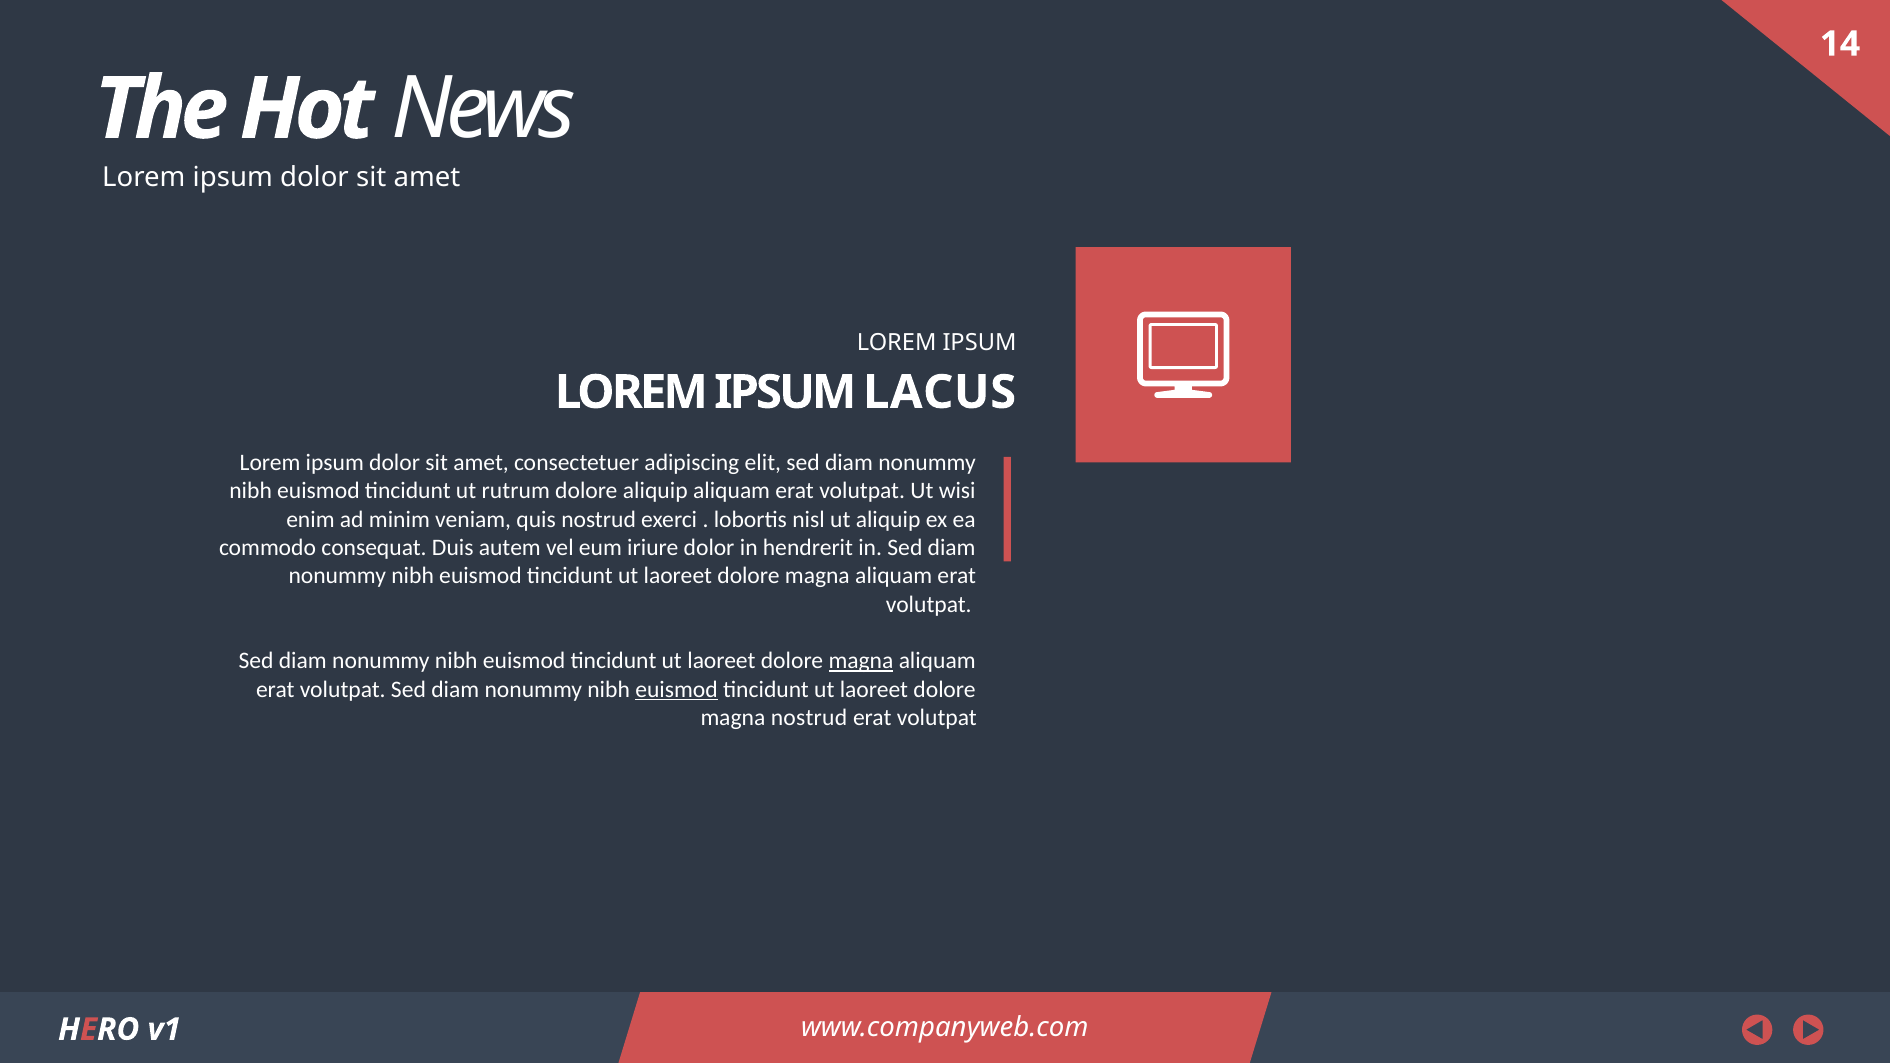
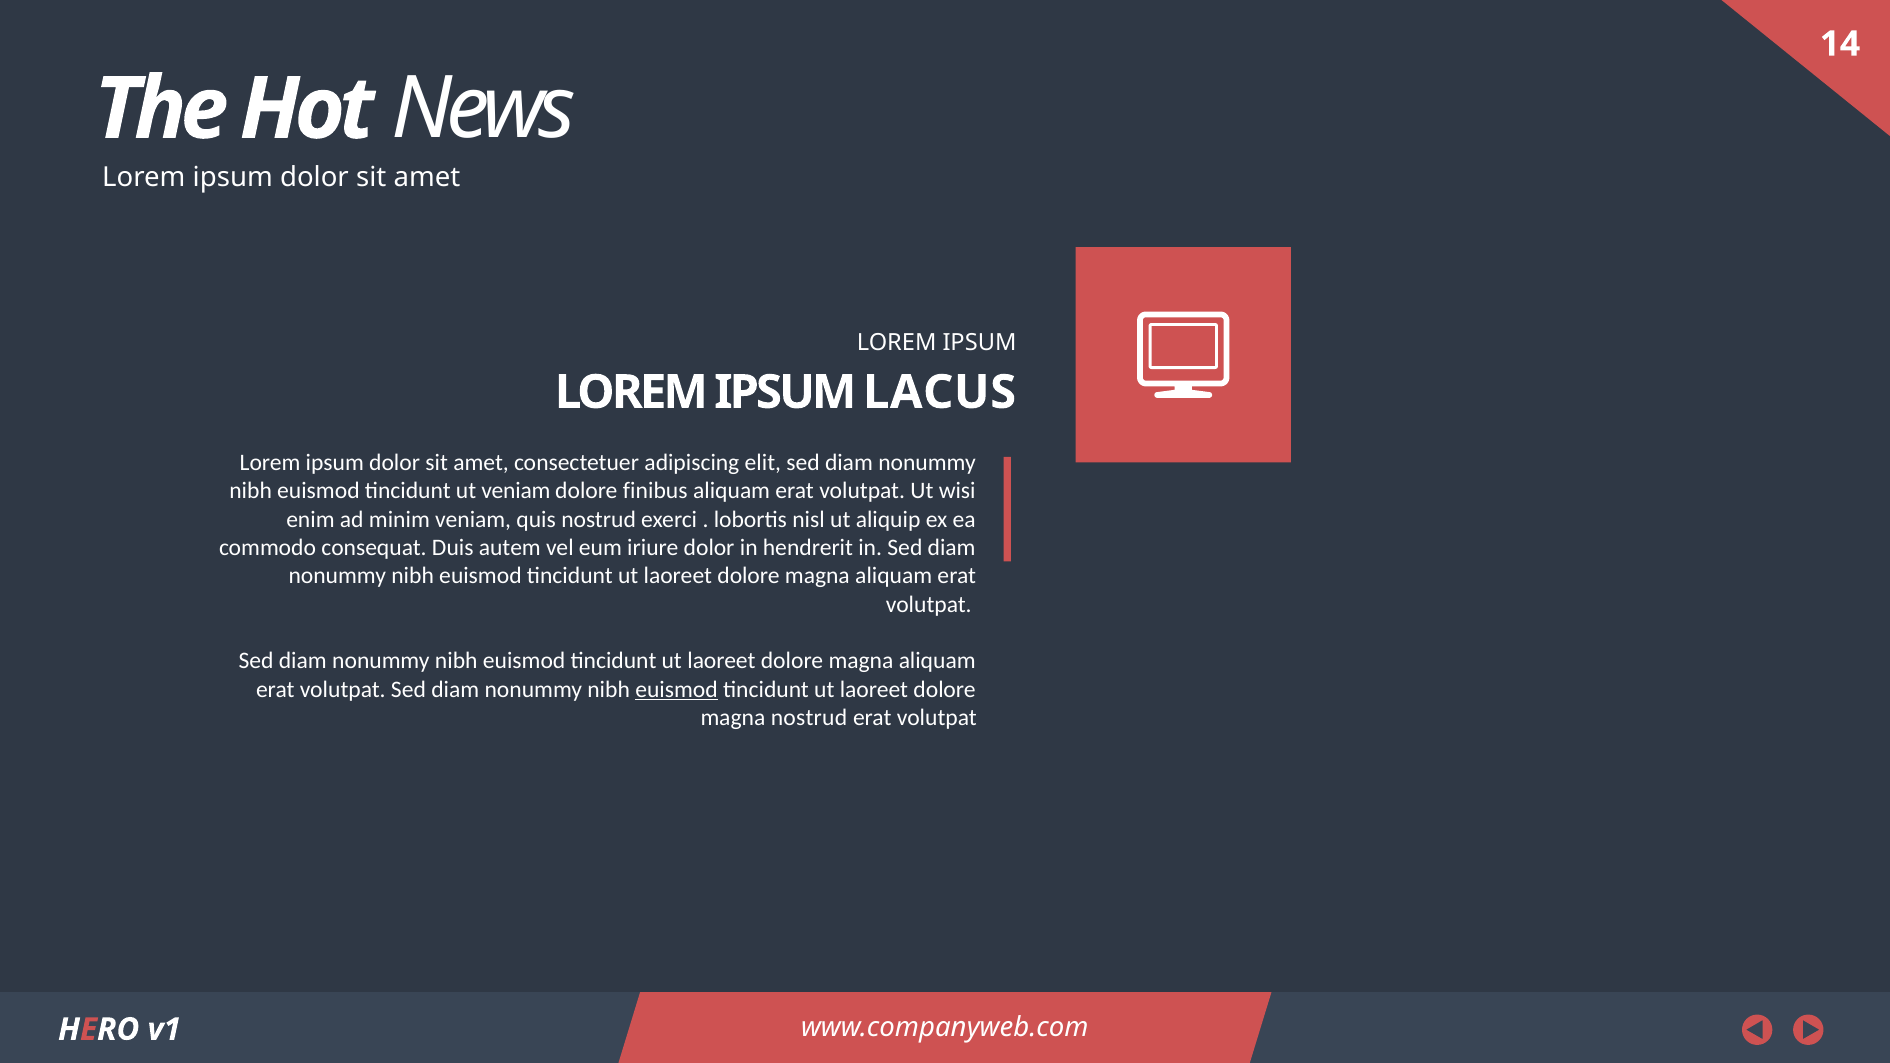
ut rutrum: rutrum -> veniam (516, 491)
dolore aliquip: aliquip -> finibus (655, 491)
magna underline: present -> none (861, 661)
